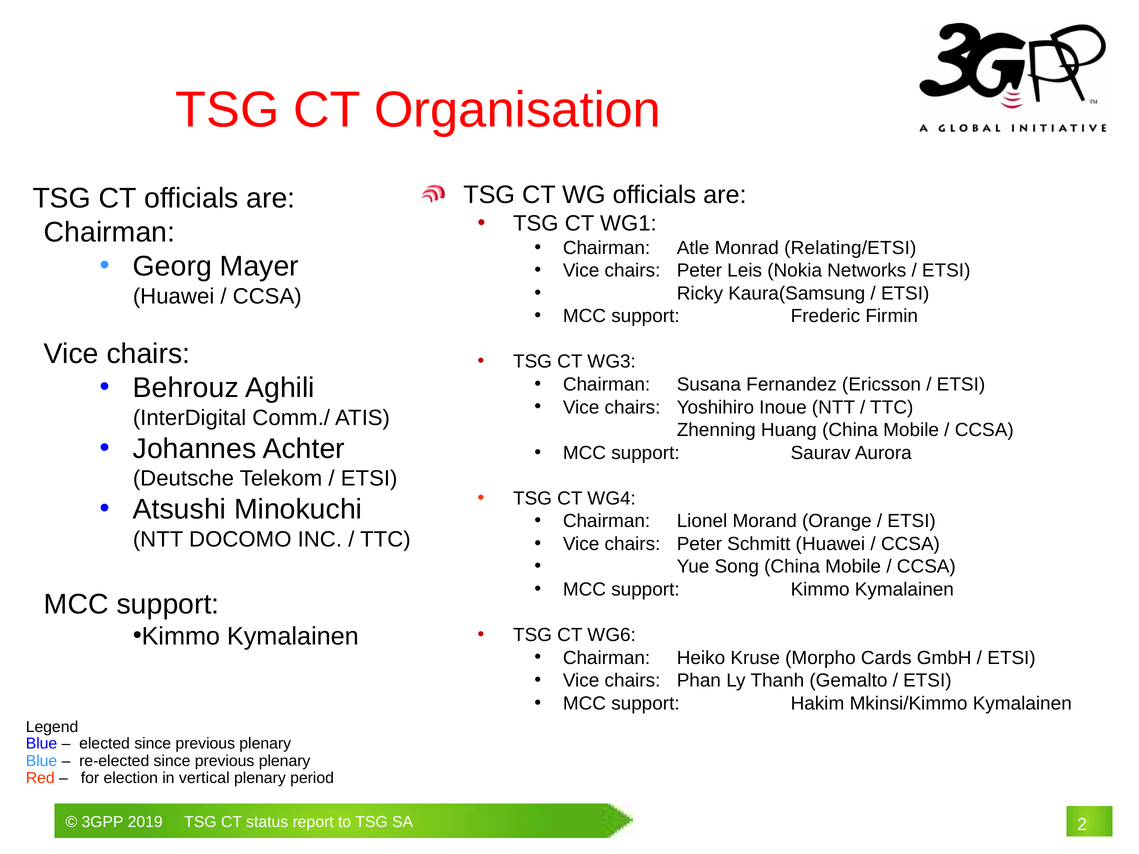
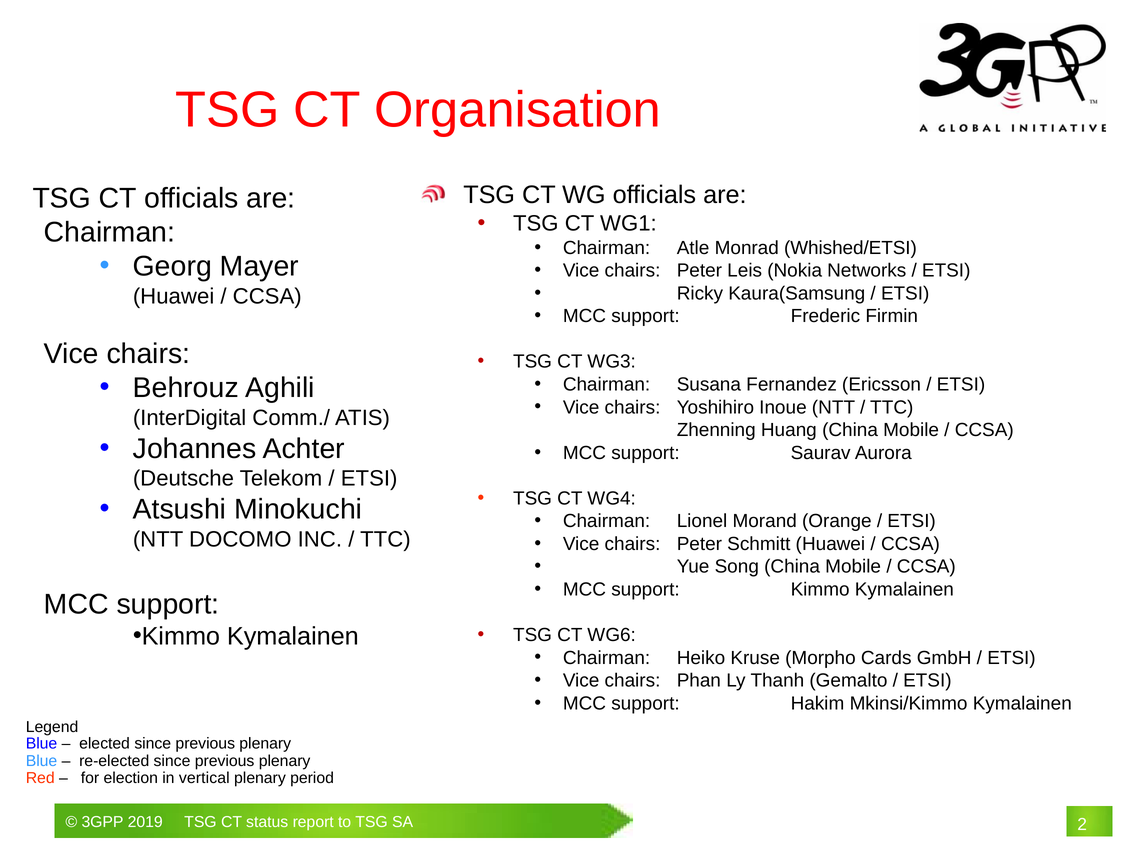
Relating/ETSI: Relating/ETSI -> Whished/ETSI (850, 248)
